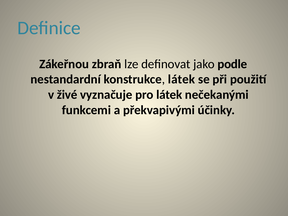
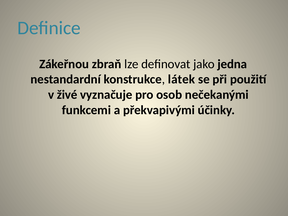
podle: podle -> jedna (232, 64)
pro látek: látek -> osob (169, 95)
